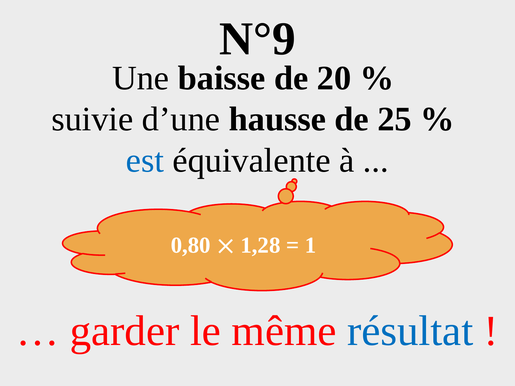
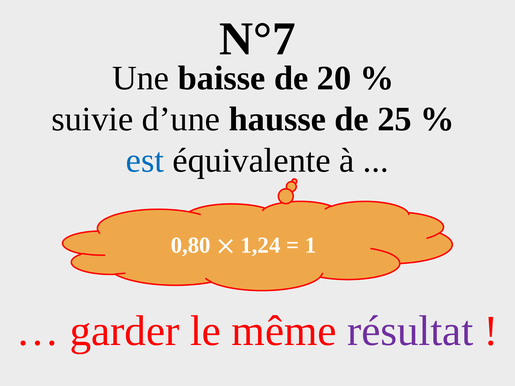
N°9: N°9 -> N°7 (257, 39)
1,28: 1,28 -> 1,24 (260, 245)
résultat colour: blue -> purple (410, 331)
